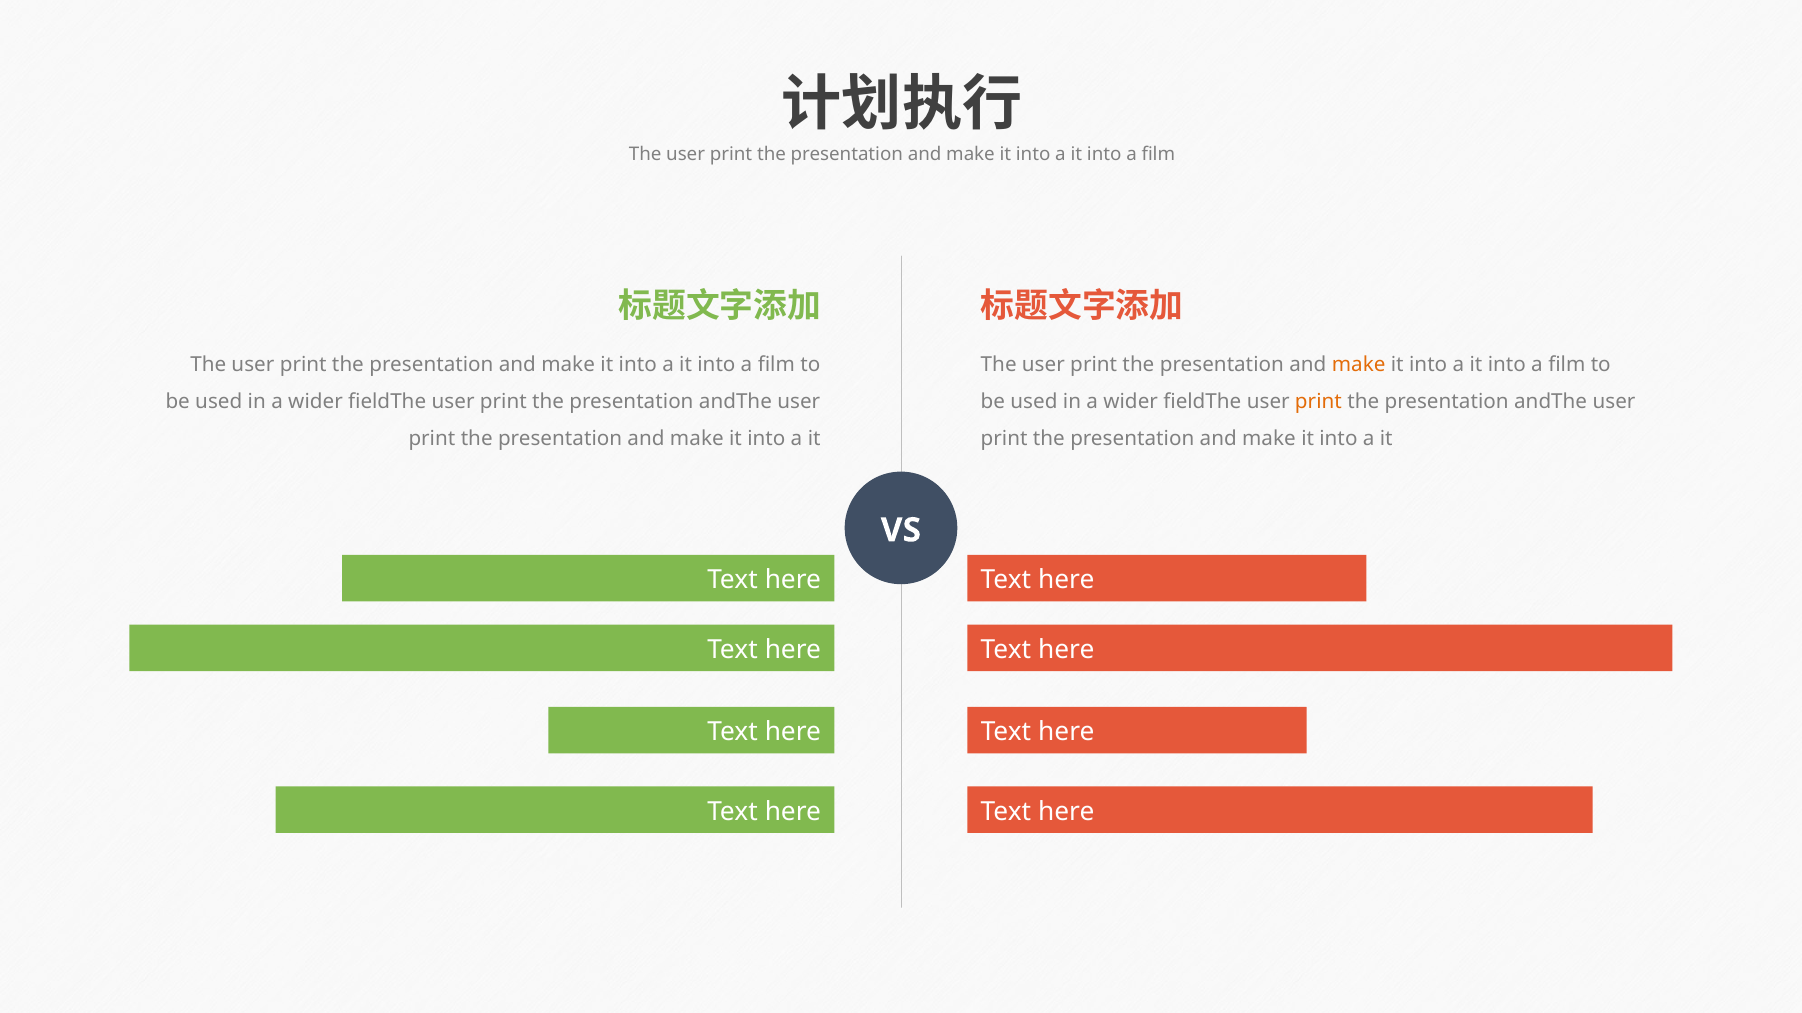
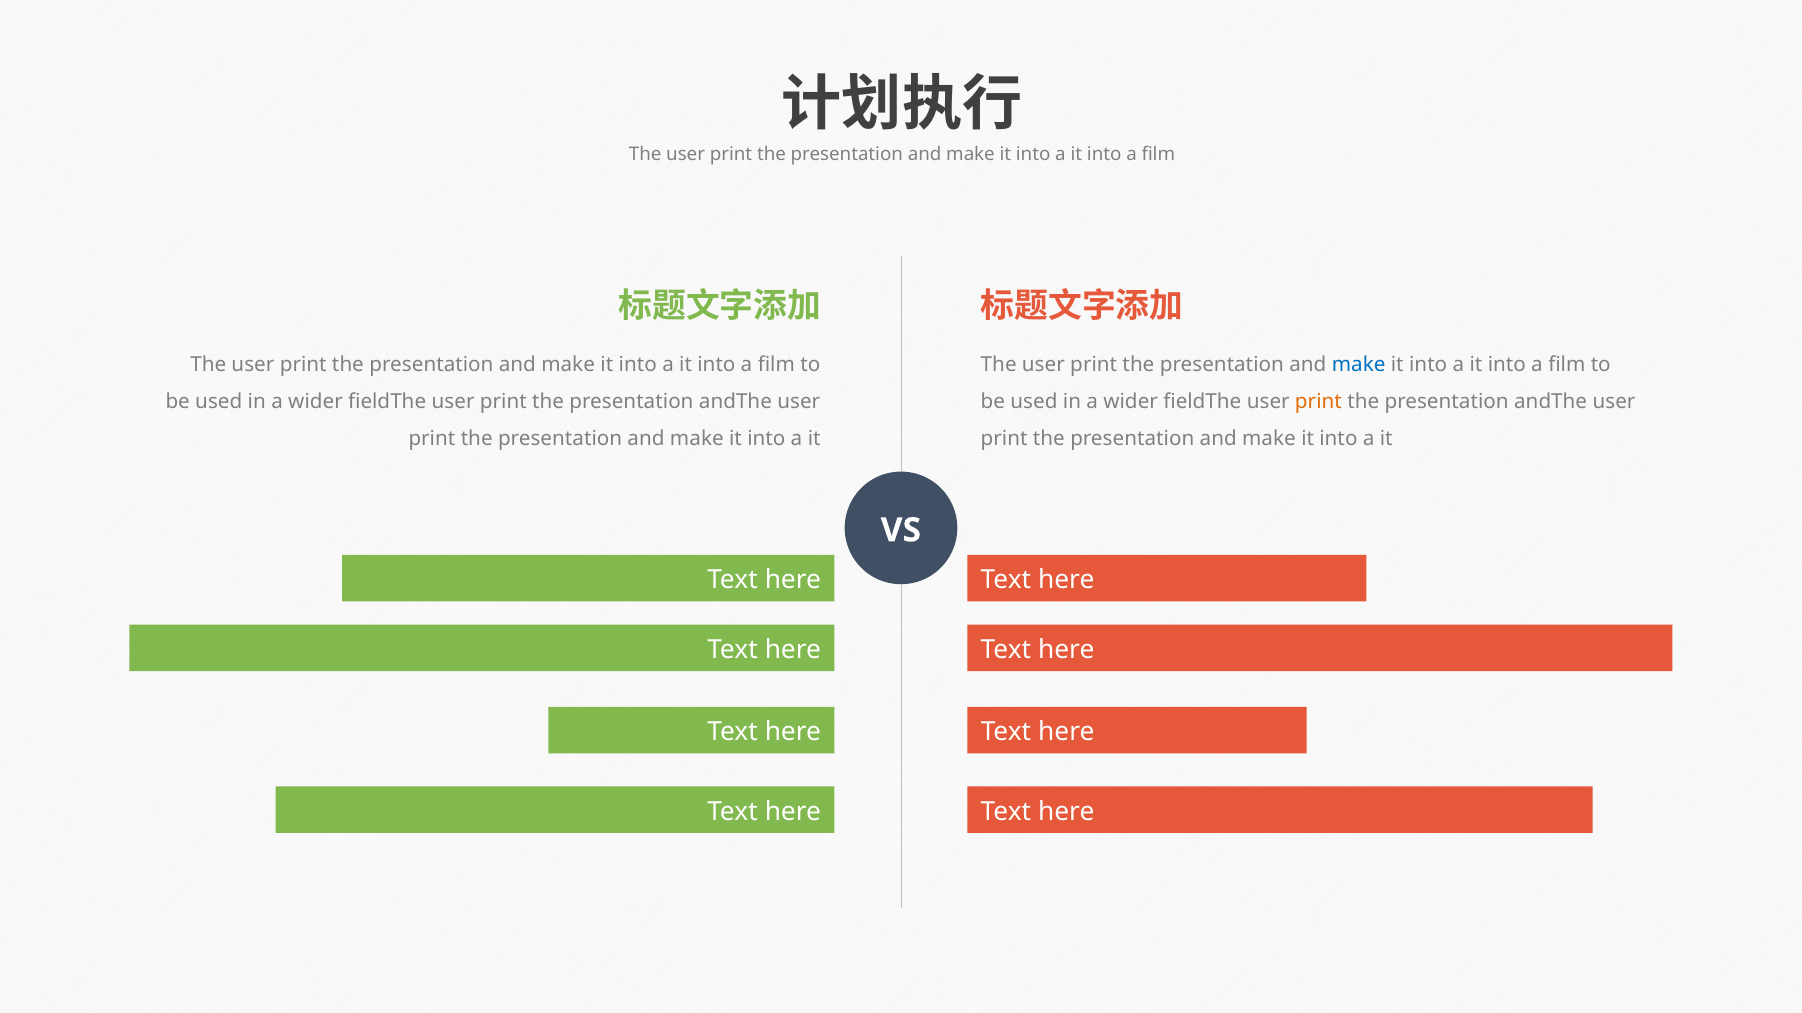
make colour: orange -> blue (1359, 365)
